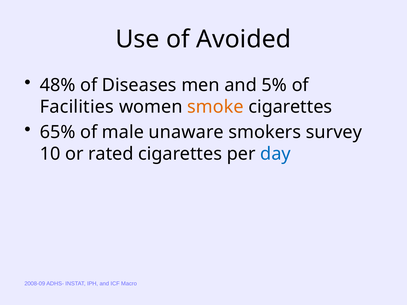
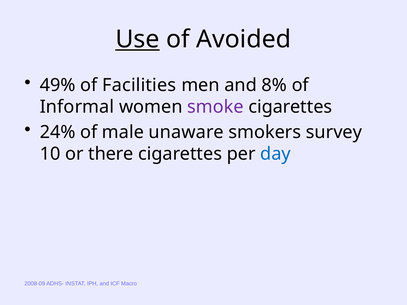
Use underline: none -> present (138, 39)
48%: 48% -> 49% (58, 85)
Diseases: Diseases -> Facilities (139, 85)
5%: 5% -> 8% (274, 85)
Facilities: Facilities -> Informal (77, 107)
smoke colour: orange -> purple (215, 107)
65%: 65% -> 24% (58, 132)
rated: rated -> there (111, 154)
